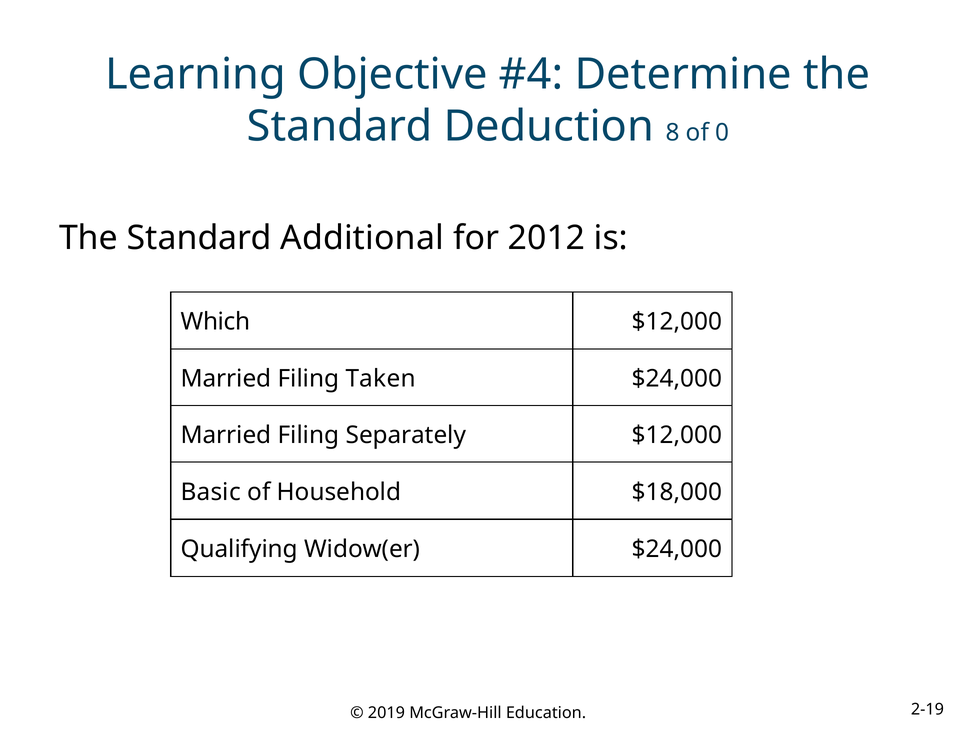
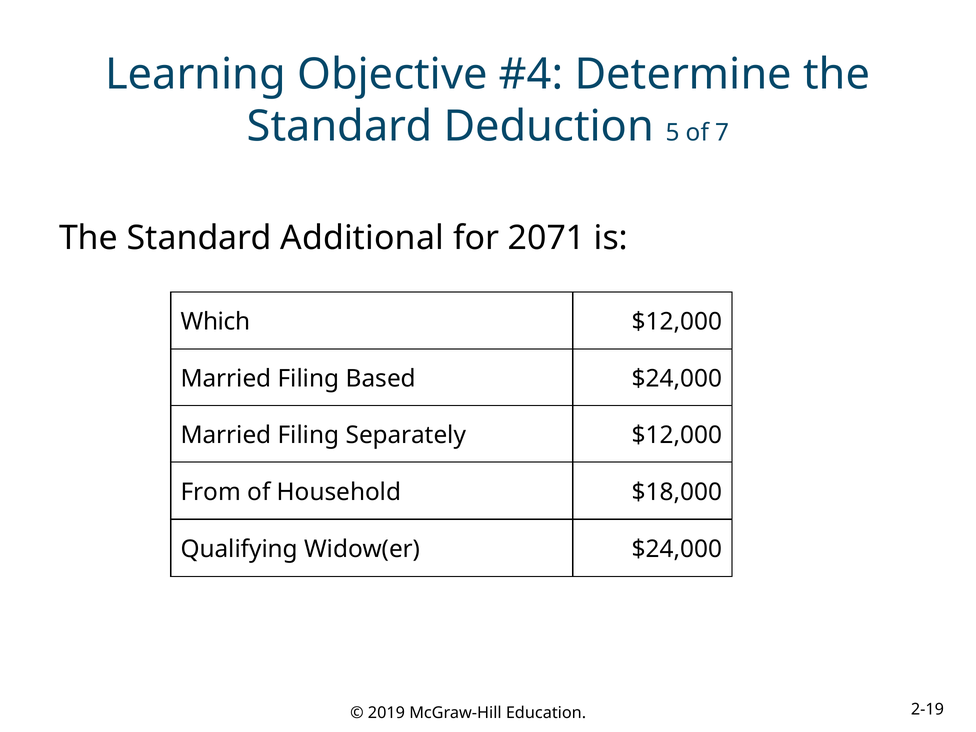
8: 8 -> 5 (673, 133)
0: 0 -> 7 (722, 133)
2012: 2012 -> 2071 (547, 238)
Taken: Taken -> Based (381, 379)
Basic: Basic -> From (211, 492)
